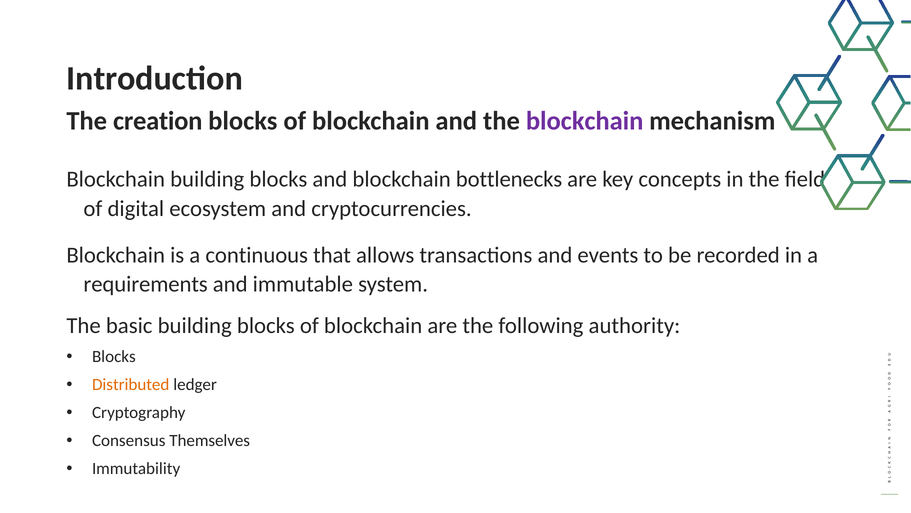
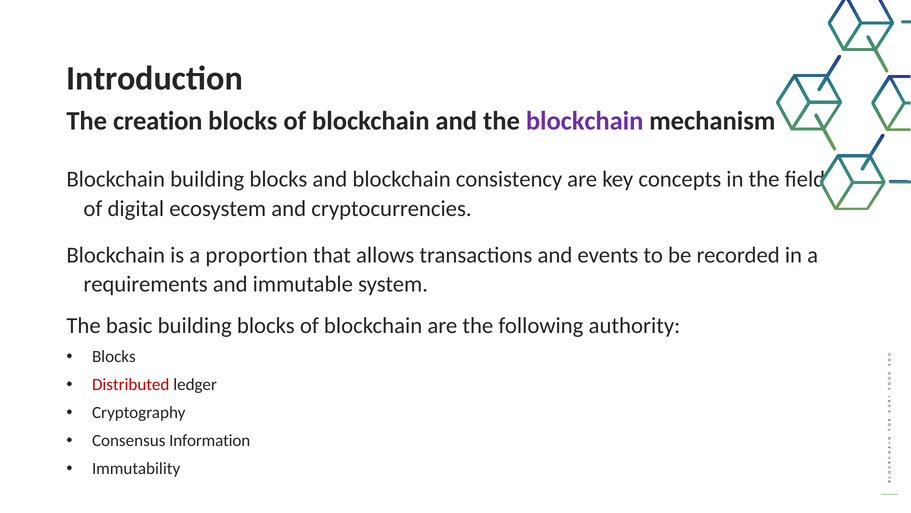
bottlenecks: bottlenecks -> consistency (509, 179)
continuous: continuous -> proportion (257, 255)
Distributed colour: orange -> red (131, 384)
Themselves: Themselves -> Information (210, 440)
